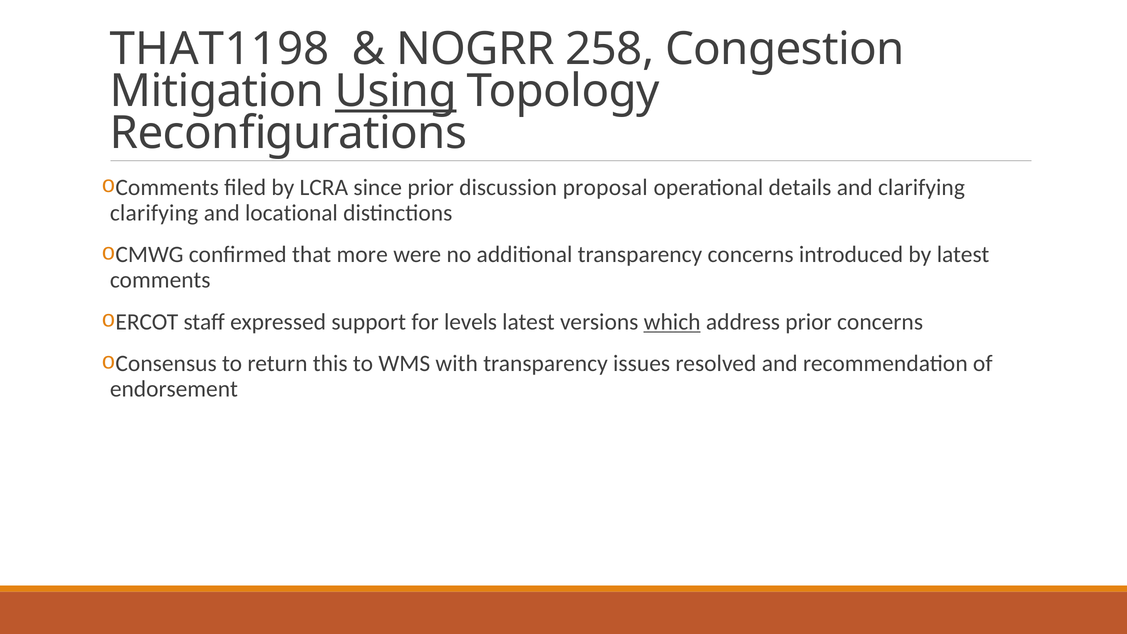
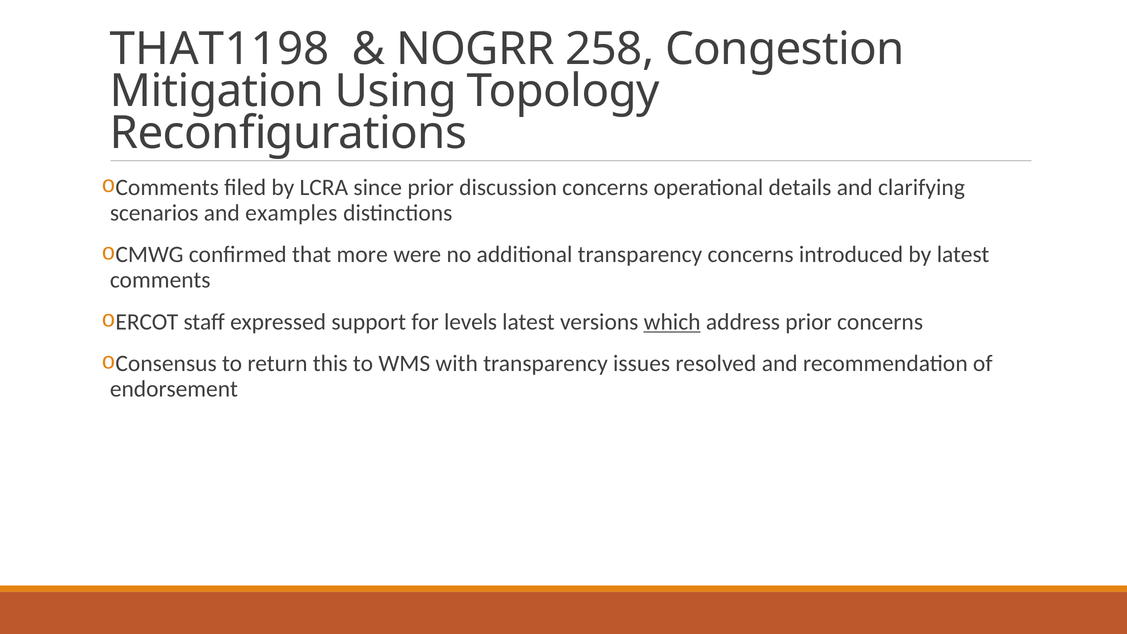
Using underline: present -> none (396, 91)
discussion proposal: proposal -> concerns (605, 187)
clarifying: clarifying -> scenarios (154, 213)
locational: locational -> examples (291, 213)
